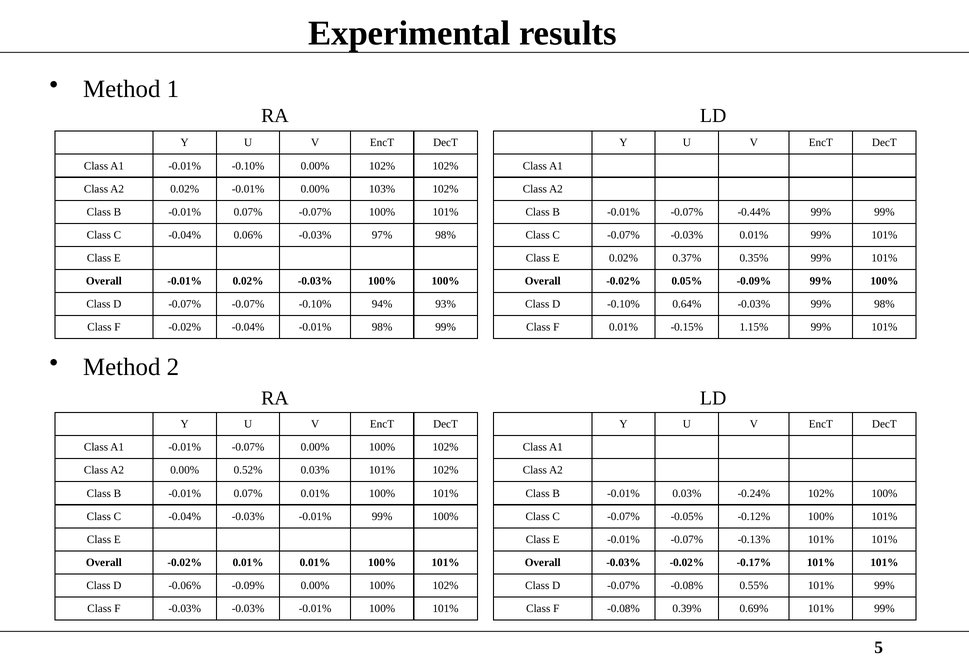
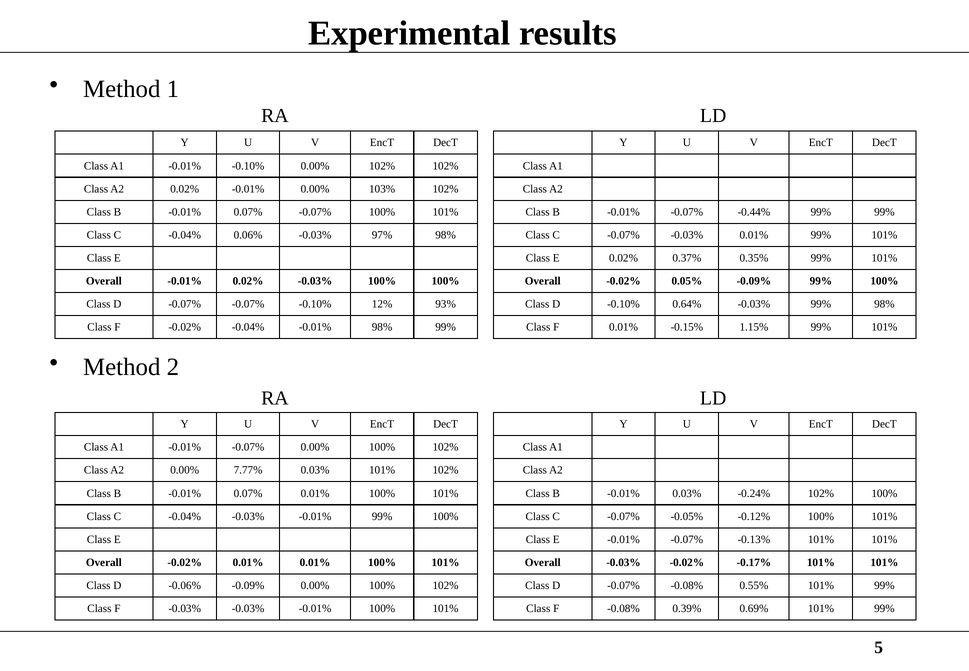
94%: 94% -> 12% (382, 304)
0.52%: 0.52% -> 7.77% (248, 470)
